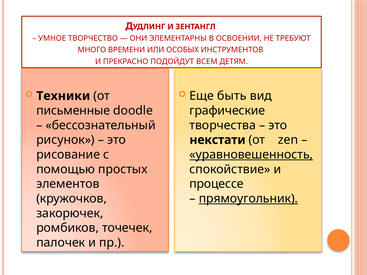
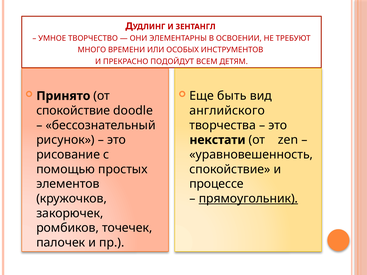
Техники: Техники -> Принято (63, 96)
письменные: письменные -> спокойствие (73, 111)
графические: графические -> английского (227, 111)
уравновешенность underline: present -> none (251, 155)
